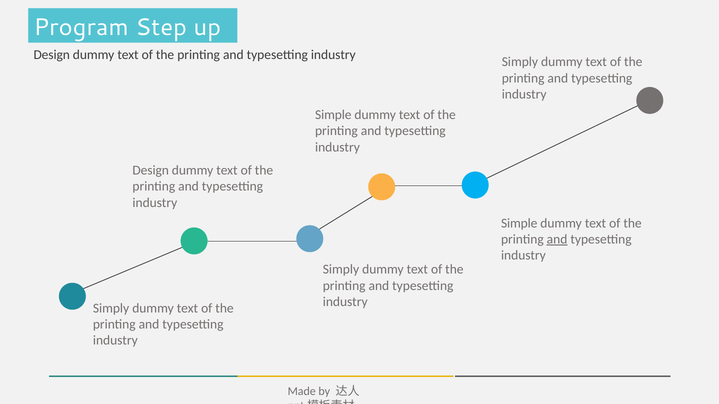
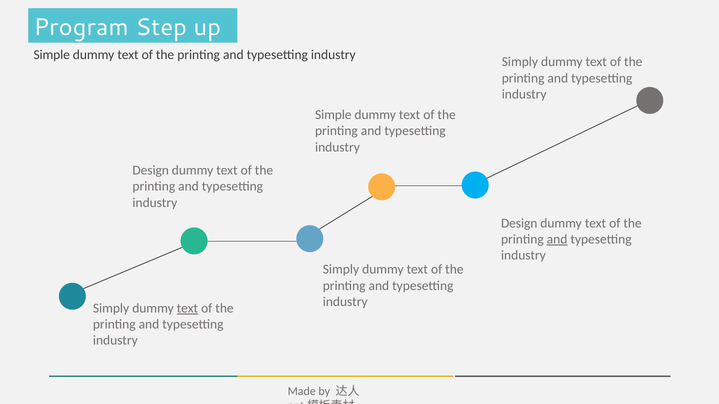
Design: Design -> Simple (52, 55)
Simple: Simple -> Design (519, 223)
text underline: none -> present (187, 309)
